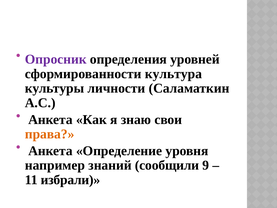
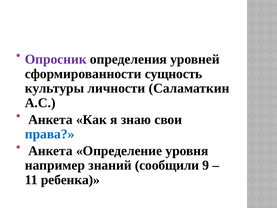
культура: культура -> сущность (174, 74)
права colour: orange -> blue (50, 134)
избрали: избрали -> ребенка (70, 180)
